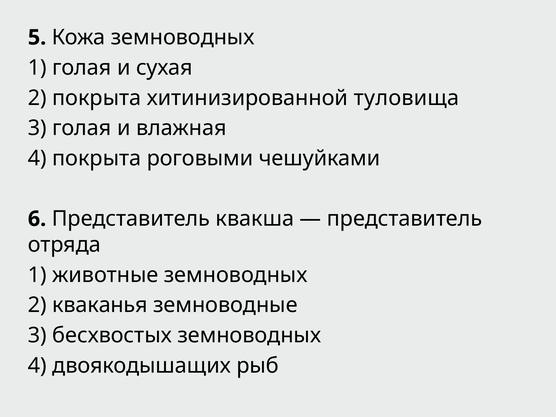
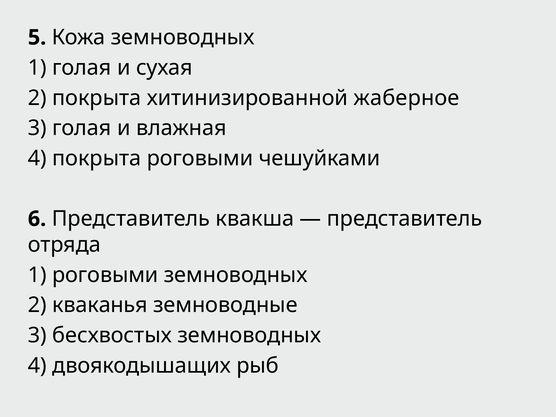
туловища: туловища -> жаберное (407, 98)
1 животные: животные -> роговыми (105, 275)
